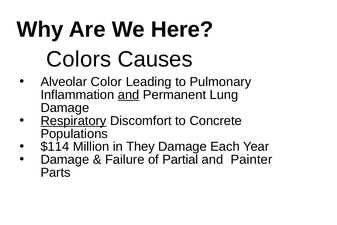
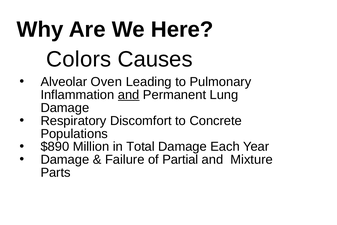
Color: Color -> Oven (106, 82)
Respiratory underline: present -> none (73, 120)
$114: $114 -> $890 (55, 146)
They: They -> Total (141, 146)
Painter: Painter -> Mixture (252, 159)
